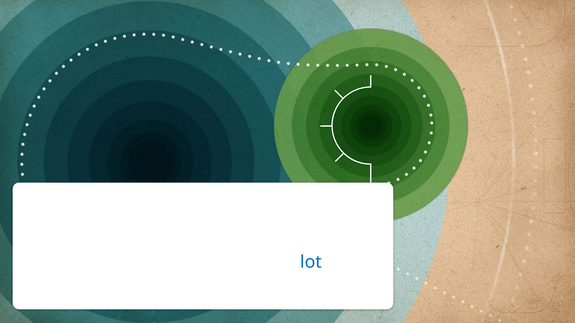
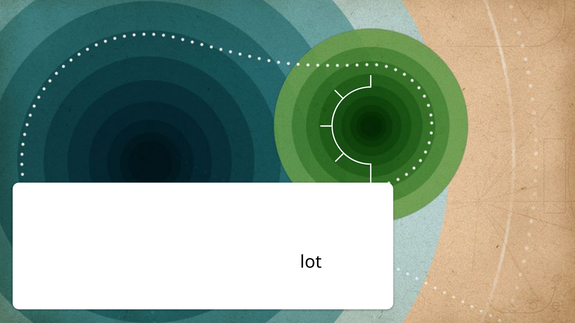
lot colour: blue -> black (311, 262)
